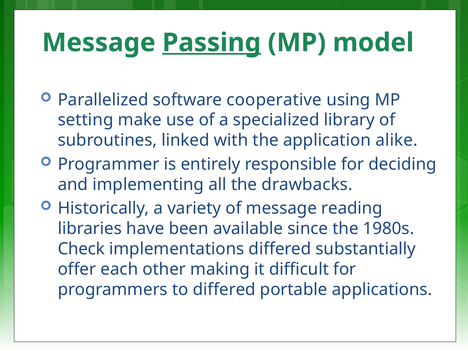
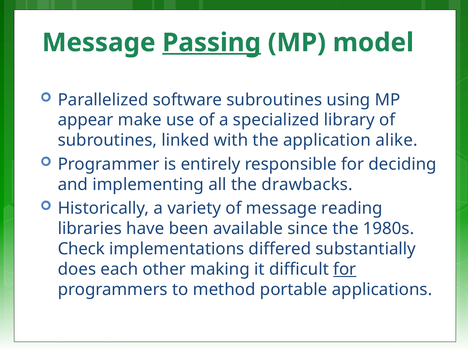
software cooperative: cooperative -> subroutines (274, 100)
setting: setting -> appear (86, 120)
offer: offer -> does (77, 269)
for underline: none -> present (345, 269)
to differed: differed -> method (224, 289)
